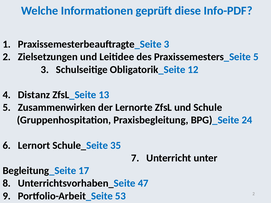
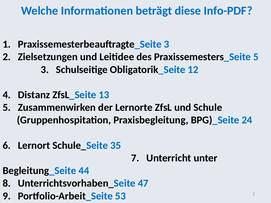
geprüft: geprüft -> beträgt (154, 11)
17: 17 -> 44 (84, 171)
